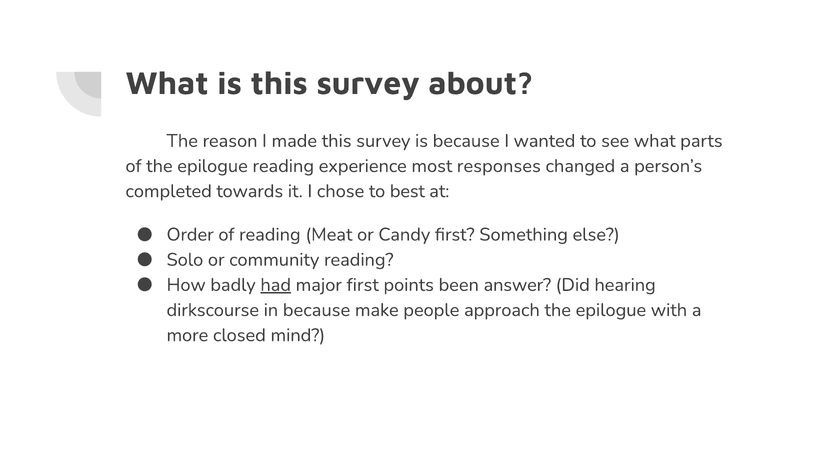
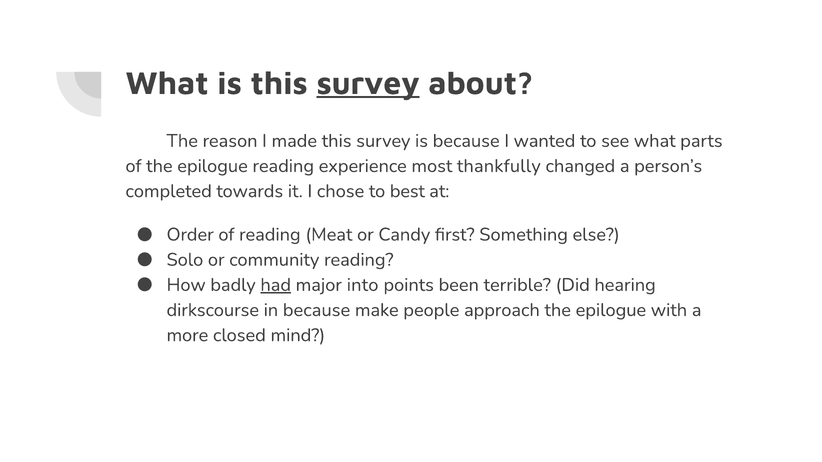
survey underline: none -> present (368, 83)
responses: responses -> thankfully (499, 166)
major first: first -> into (363, 285)
answer: answer -> terrible (517, 285)
